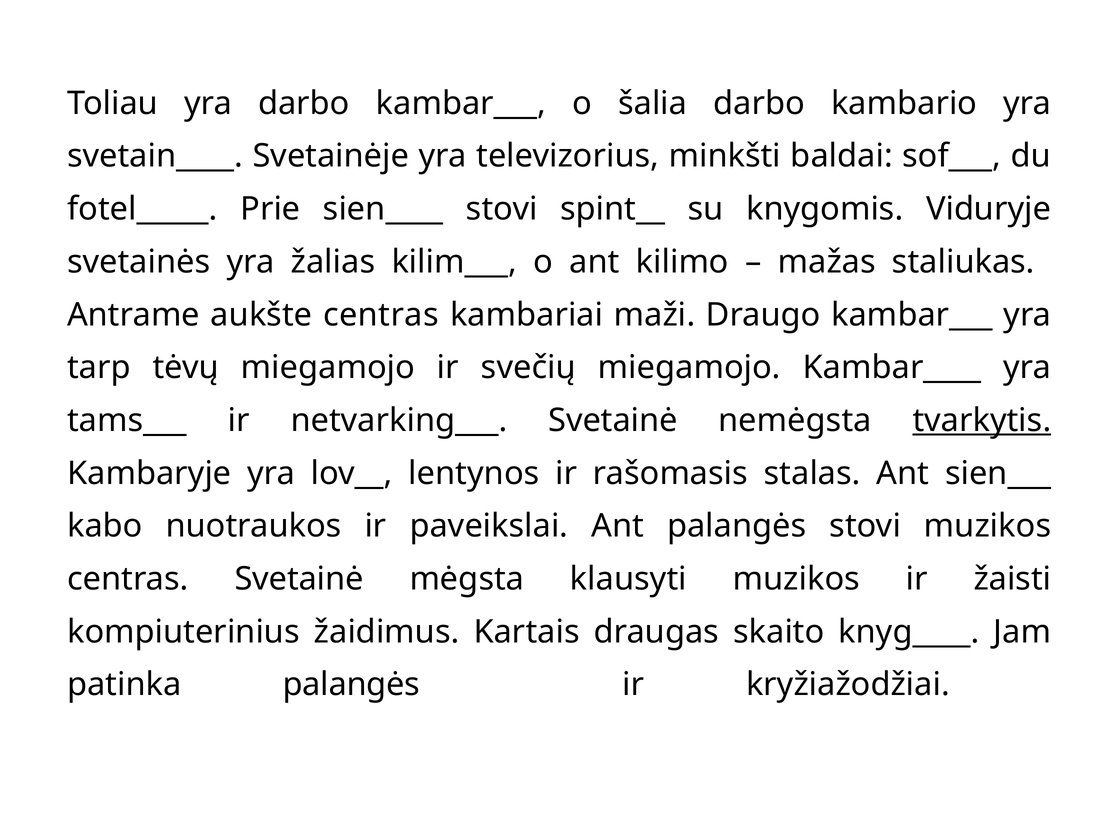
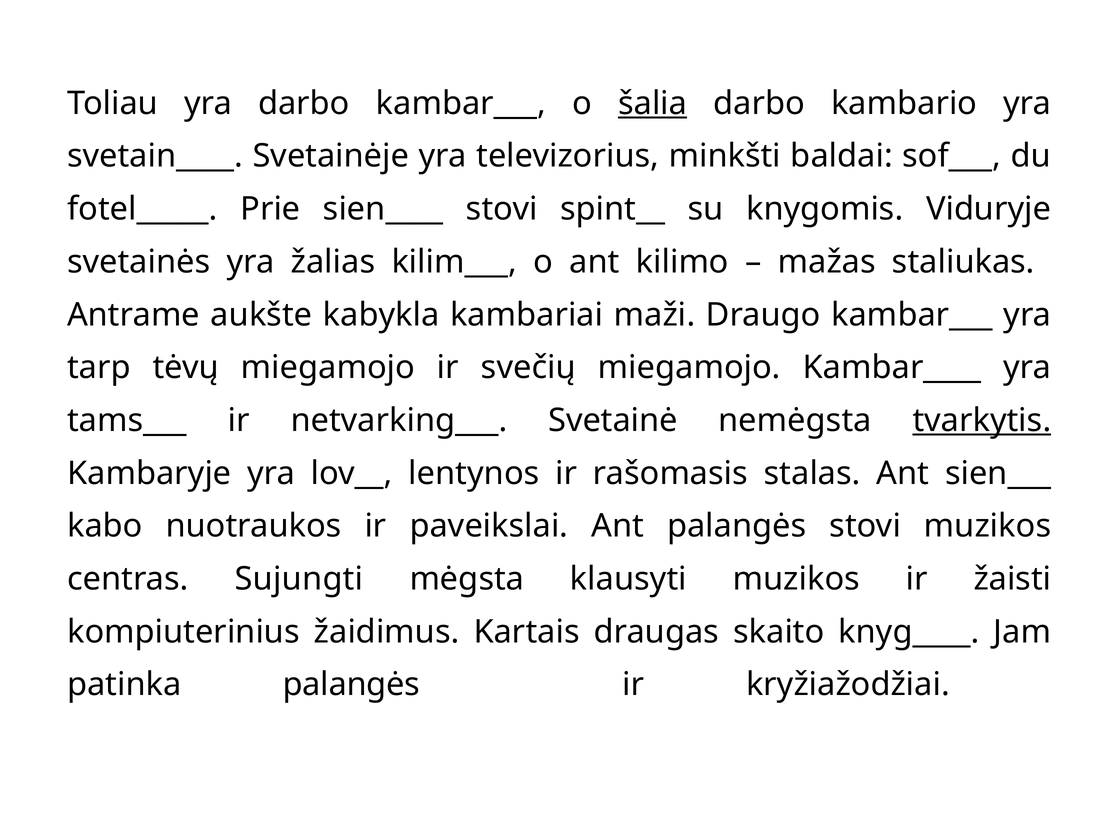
šalia underline: none -> present (653, 103)
aukšte centras: centras -> kabykla (381, 315)
centras Svetainė: Svetainė -> Sujungti (299, 579)
